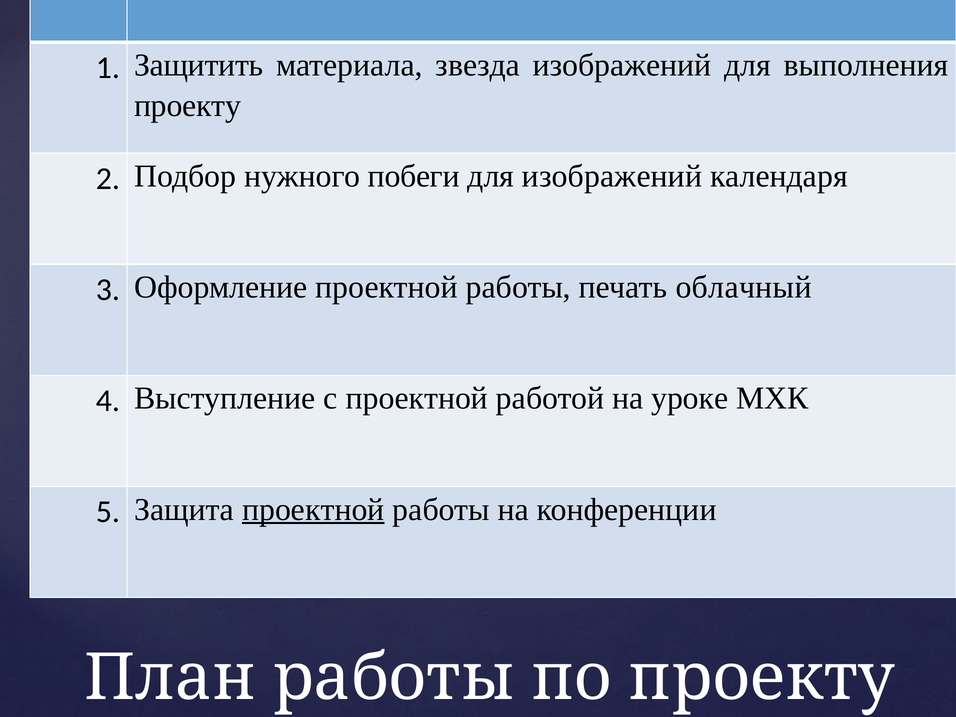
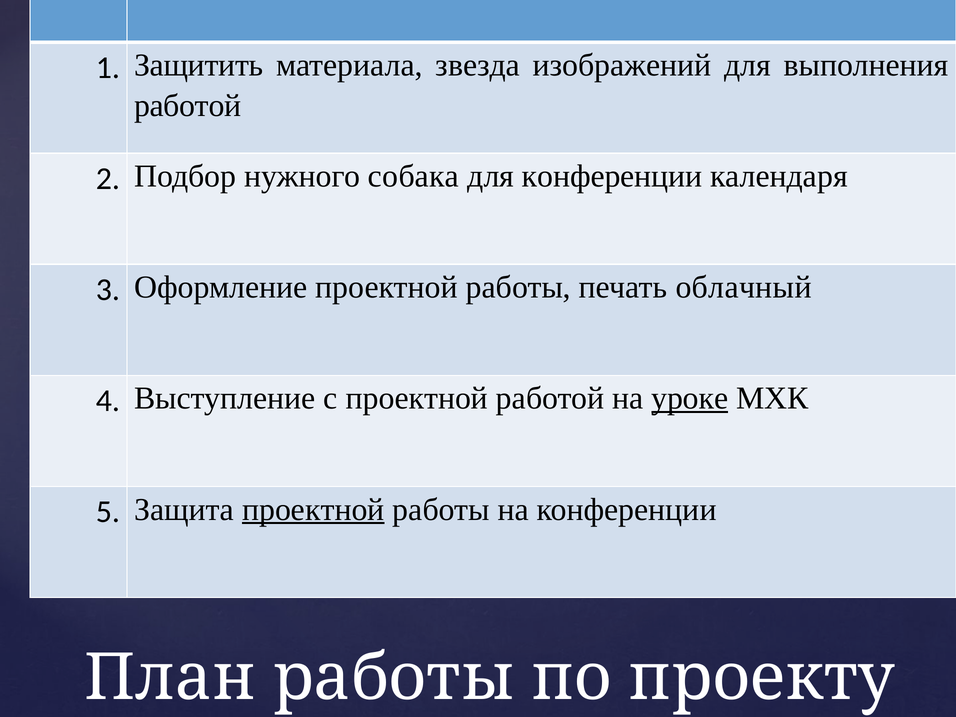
проекту: проекту -> работой (188, 106)
побеги: побеги -> собака (414, 176)
для изображений: изображений -> конференции (612, 176)
уроке underline: none -> present (690, 398)
